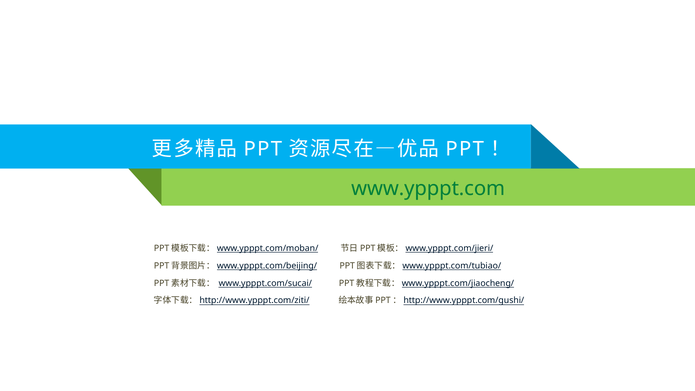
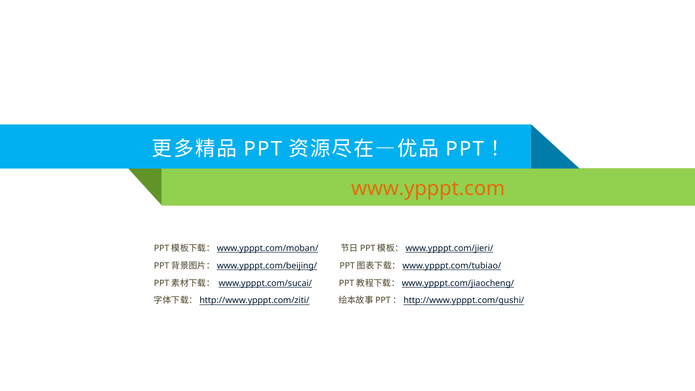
www.ypppt.com colour: green -> orange (428, 188)
